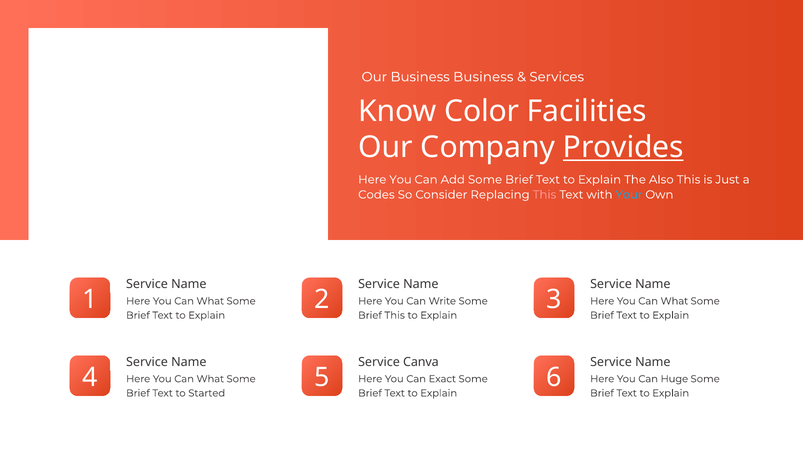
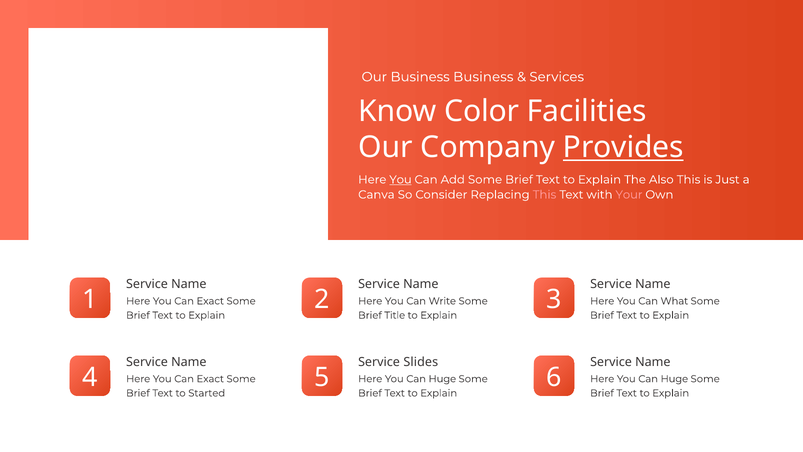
You underline: none -> present (401, 179)
Codes: Codes -> Canva (376, 195)
Your colour: light blue -> pink (629, 195)
What: What -> Exact (210, 301)
This: This -> Title (395, 315)
Canva: Canva -> Slides (421, 362)
What: What -> Exact (210, 379)
Exact: Exact -> Huge (442, 379)
